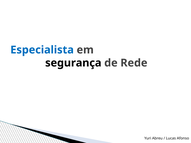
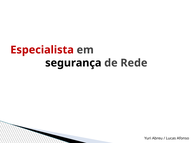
Especialista colour: blue -> red (42, 50)
